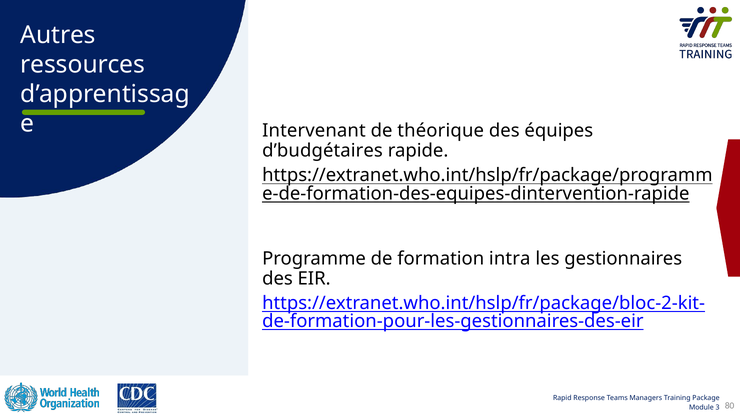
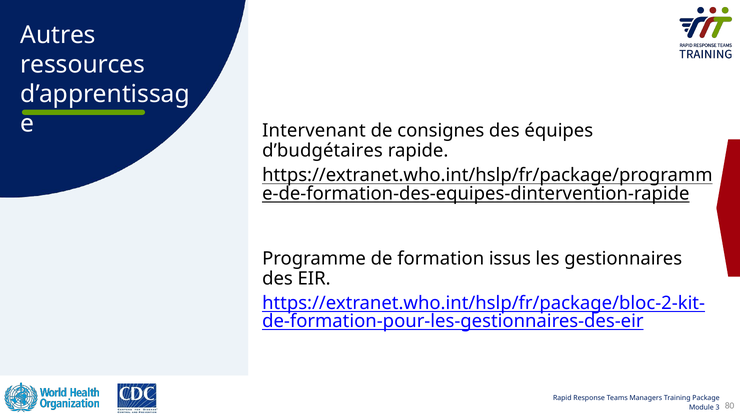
théorique: théorique -> consignes (441, 131)
intra: intra -> issus (510, 259)
